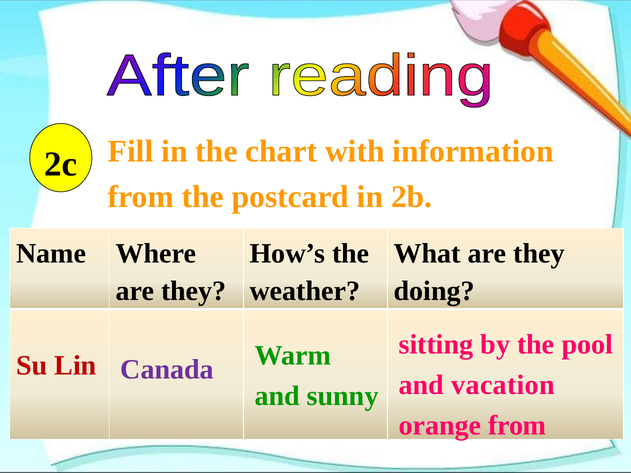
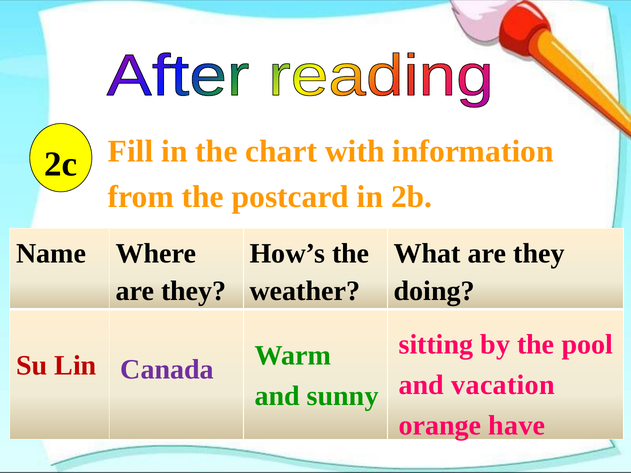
orange from: from -> have (517, 426)
